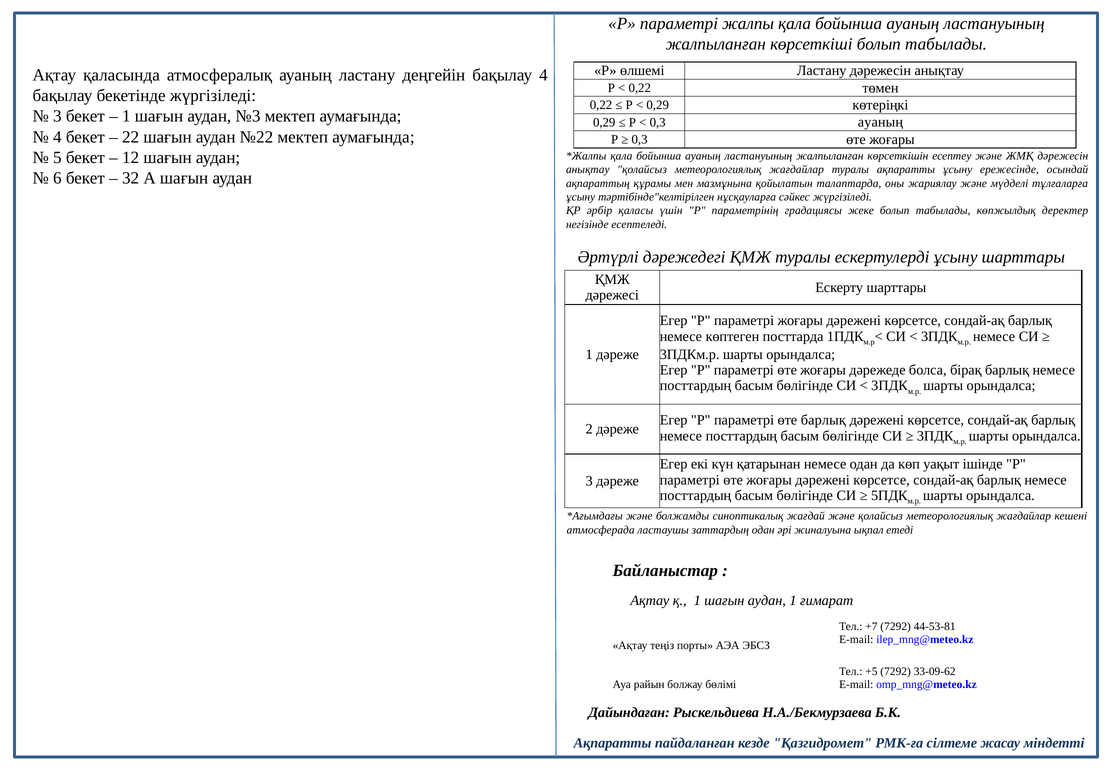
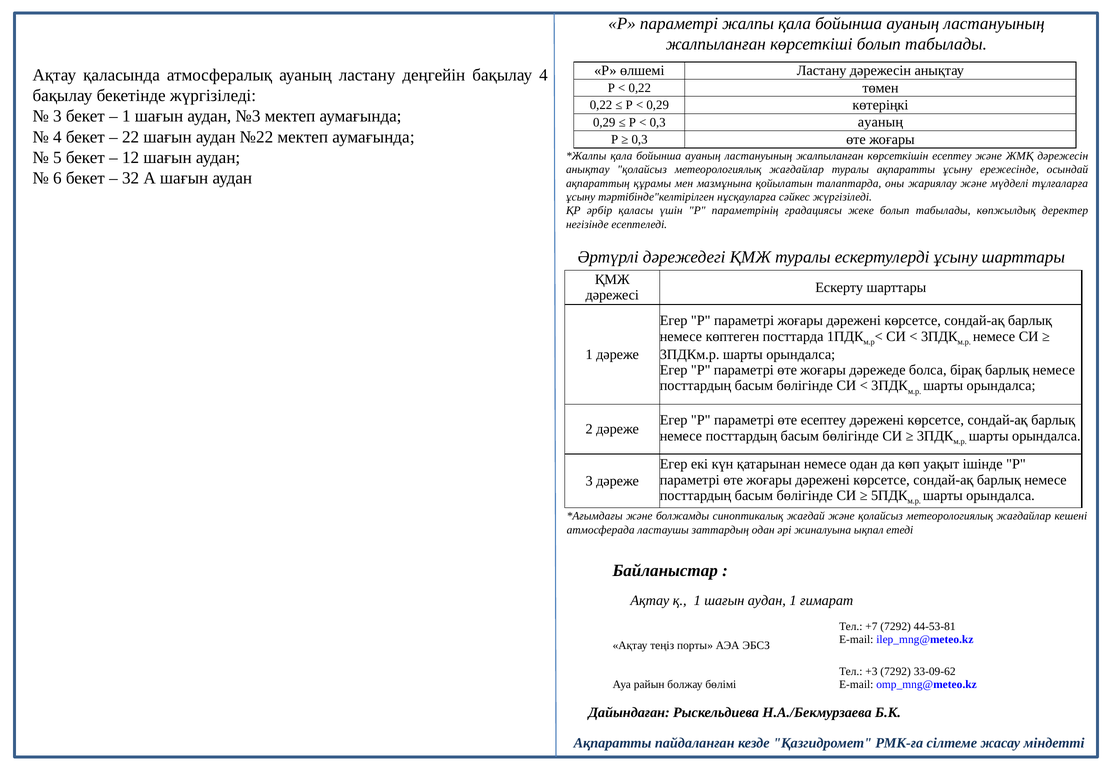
өте барлық: барлық -> есептеу (823, 420)
+5: +5 -> +3 (871, 672)
